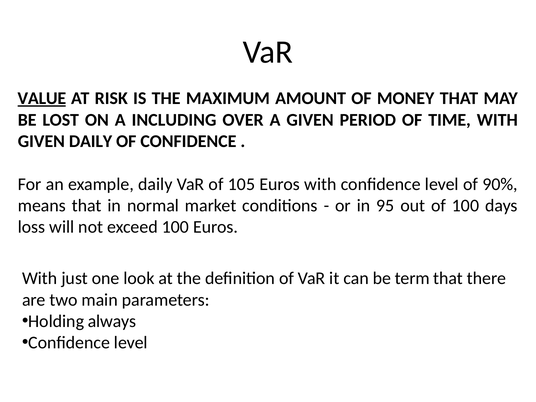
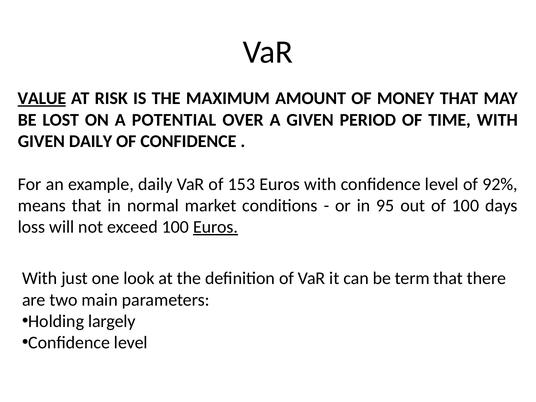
INCLUDING: INCLUDING -> POTENTIAL (174, 120)
105: 105 -> 153 (242, 184)
90%: 90% -> 92% (500, 184)
Euros underline: none -> present (216, 227)
always: always -> largely (112, 321)
